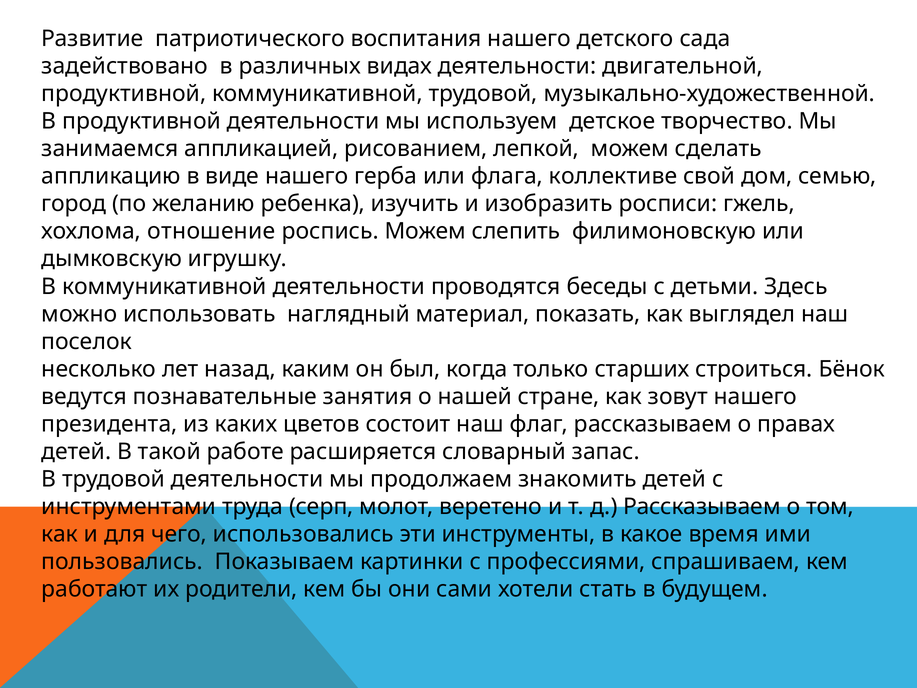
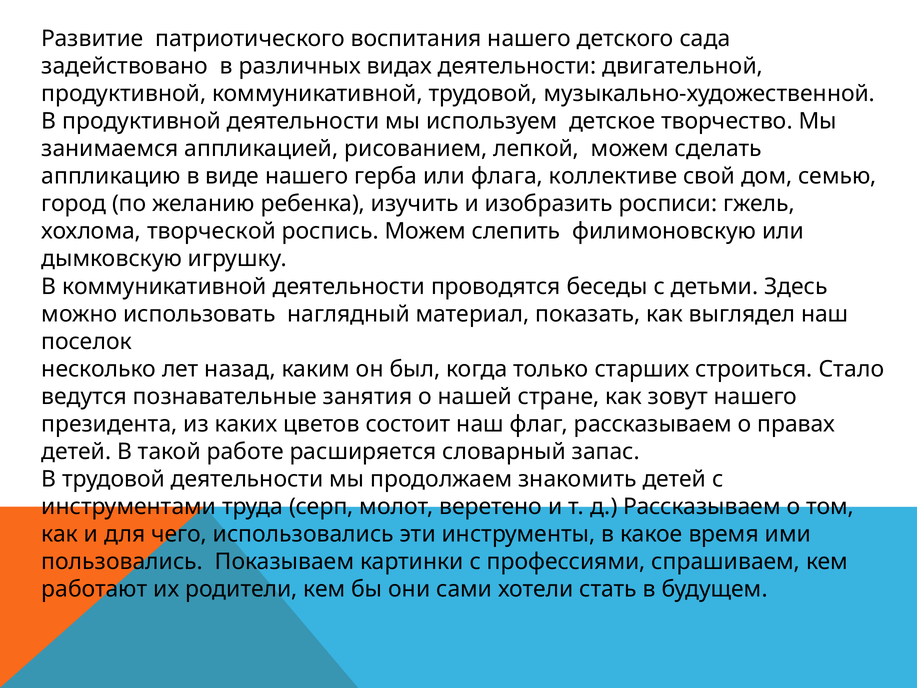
отношение: отношение -> творческой (212, 231)
Бёнок: Бёнок -> Стало (852, 369)
